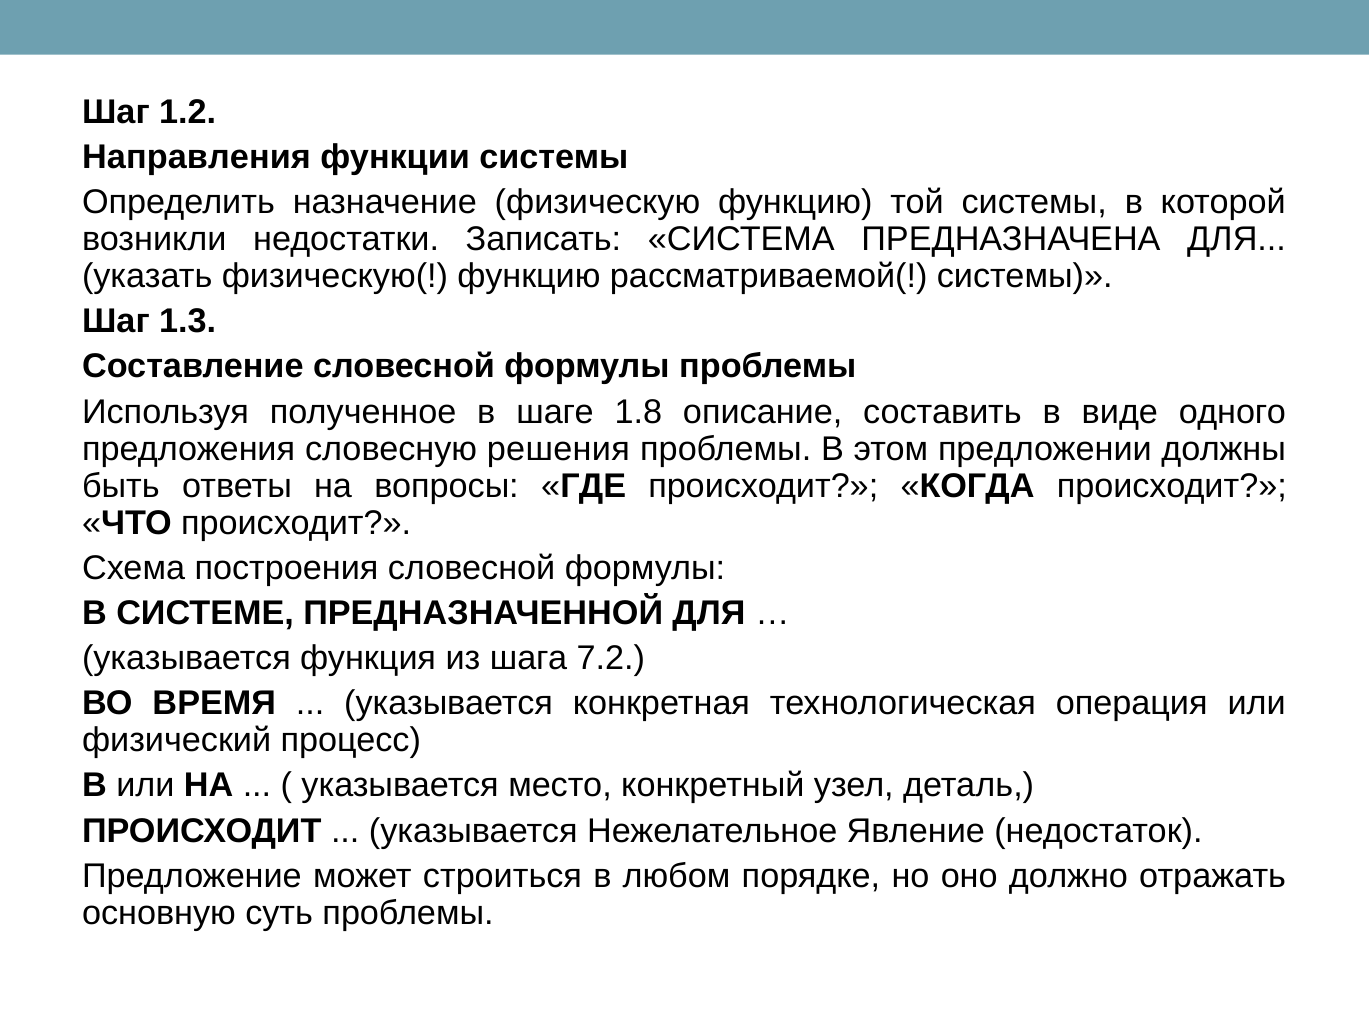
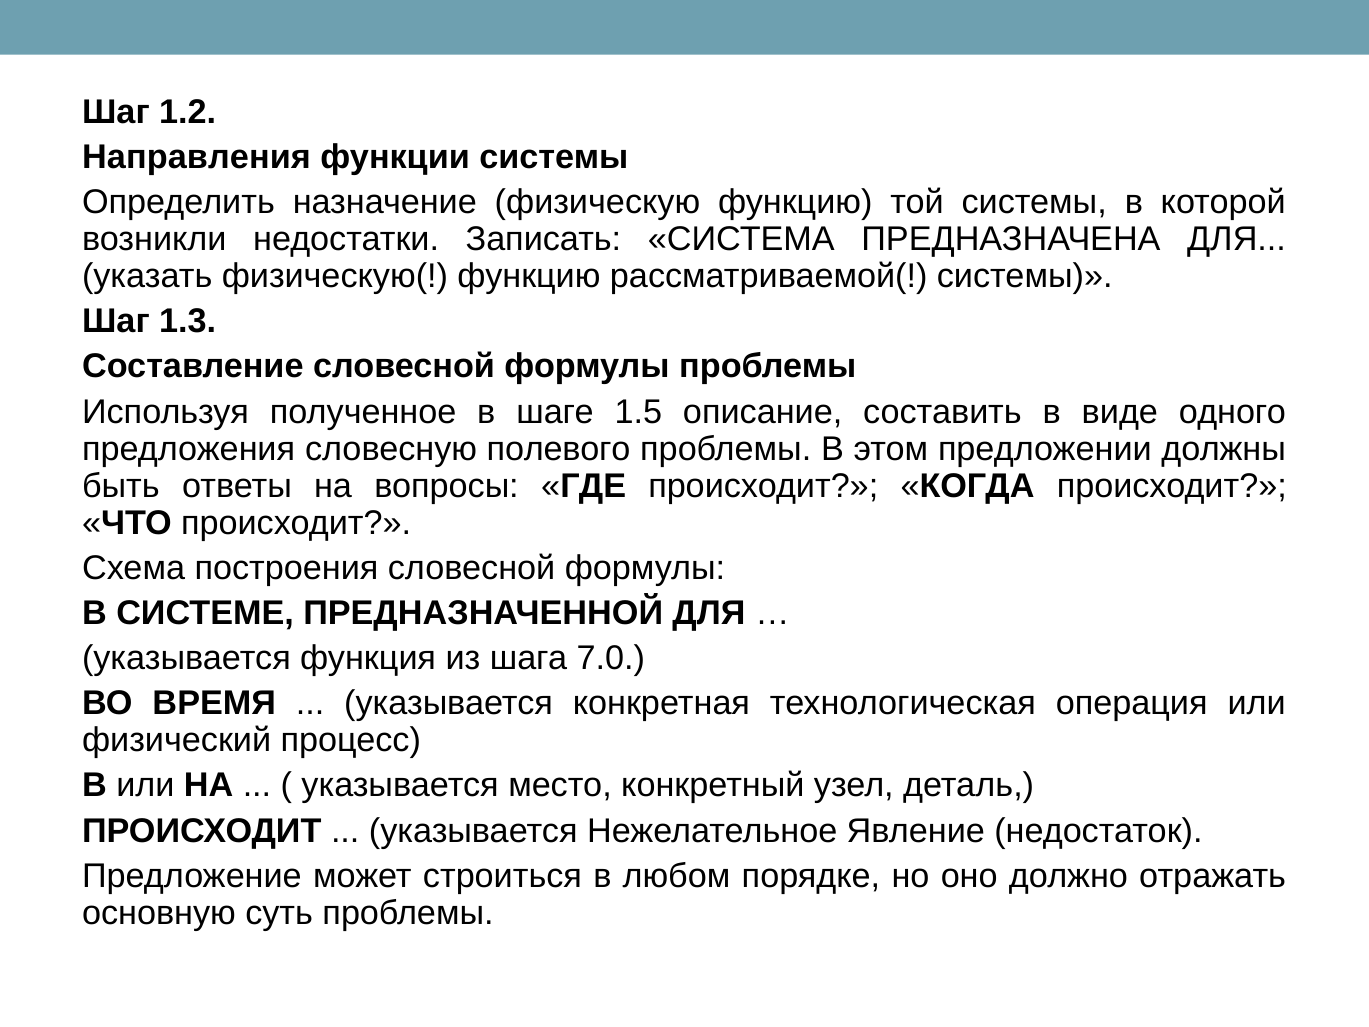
1.8: 1.8 -> 1.5 (638, 412)
решения: решения -> полевого (559, 449)
7.2: 7.2 -> 7.0 (611, 658)
